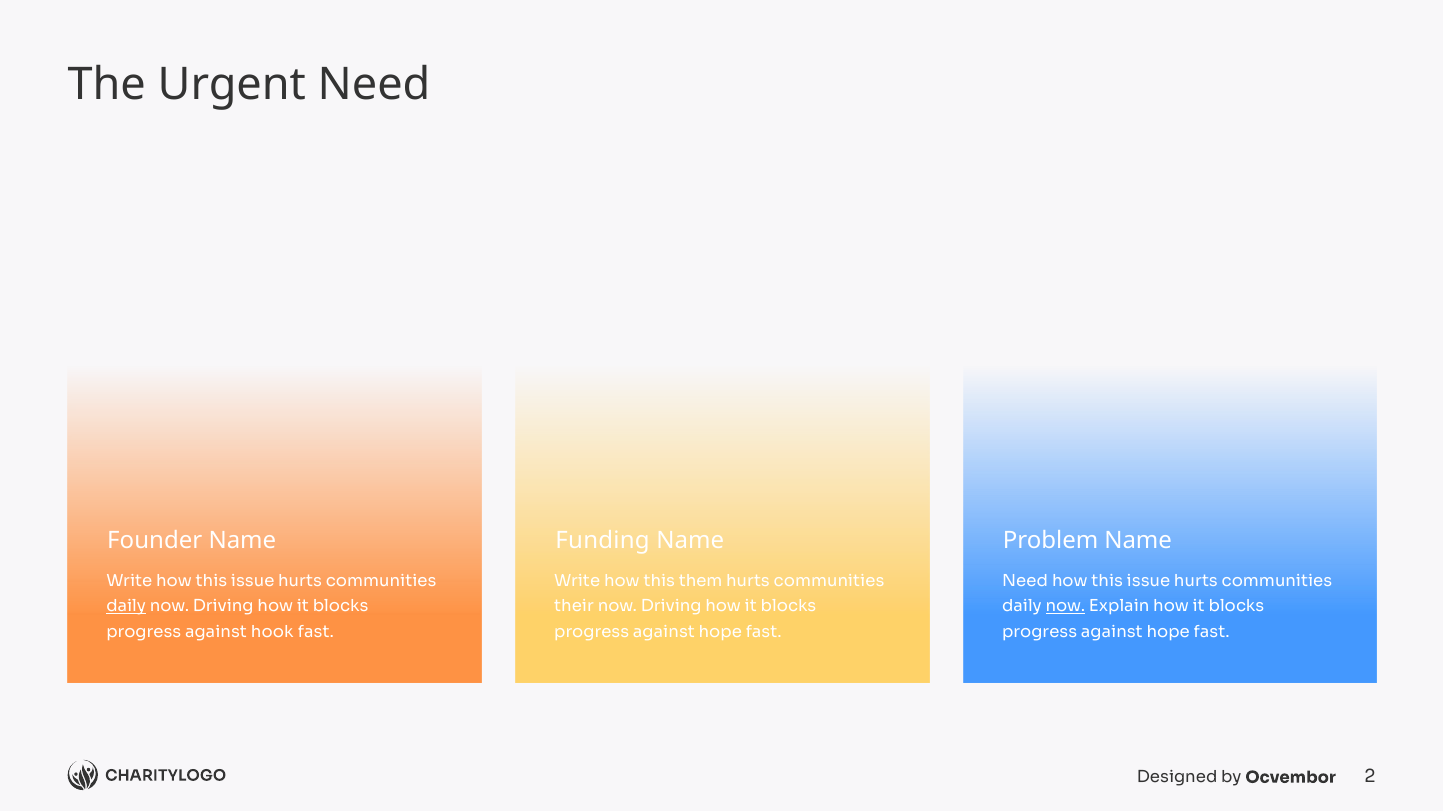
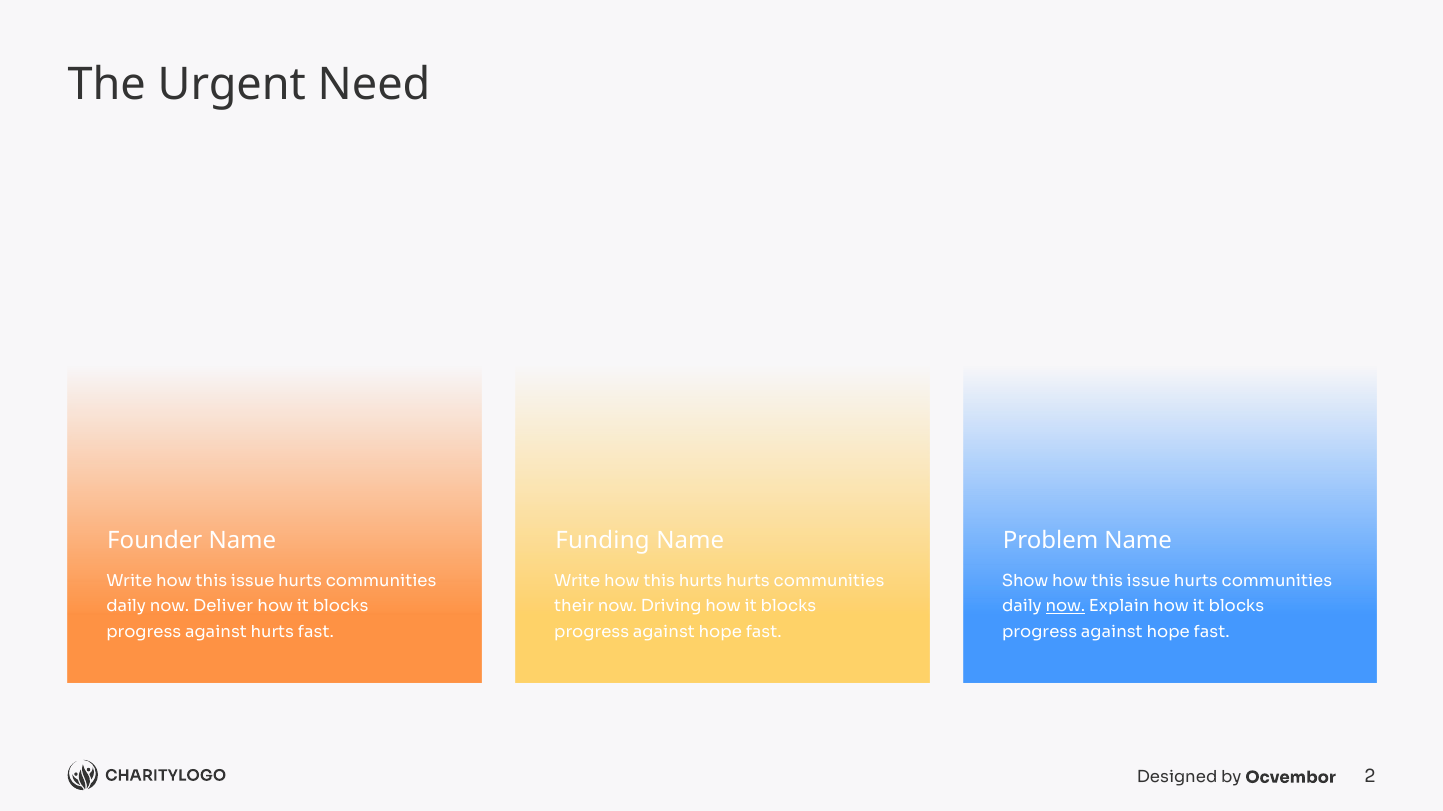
this them: them -> hurts (701, 581)
Need: Need -> Show (1025, 581)
daily underline: present -> none (126, 607)
Driving: Driving -> Deliver (223, 607)
against hook: hook -> hurts (272, 633)
